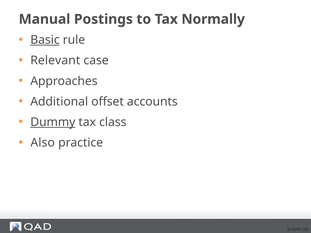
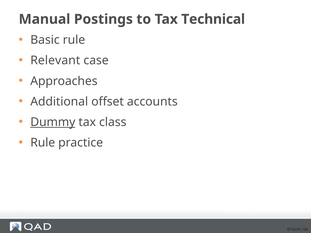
Normally: Normally -> Technical (213, 19)
Basic underline: present -> none (45, 40)
Also: Also -> Rule (43, 143)
